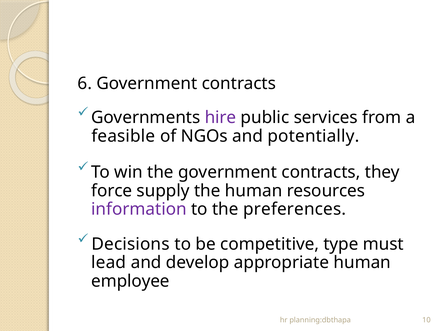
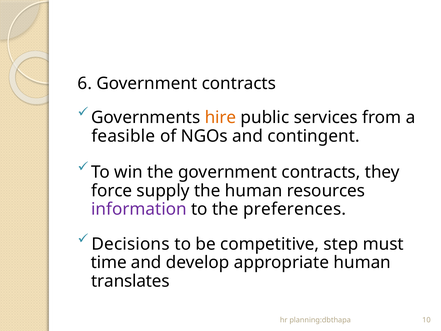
hire colour: purple -> orange (221, 117)
potentially: potentially -> contingent (314, 136)
type: type -> step (341, 244)
lead: lead -> time (109, 262)
employee: employee -> translates (130, 281)
